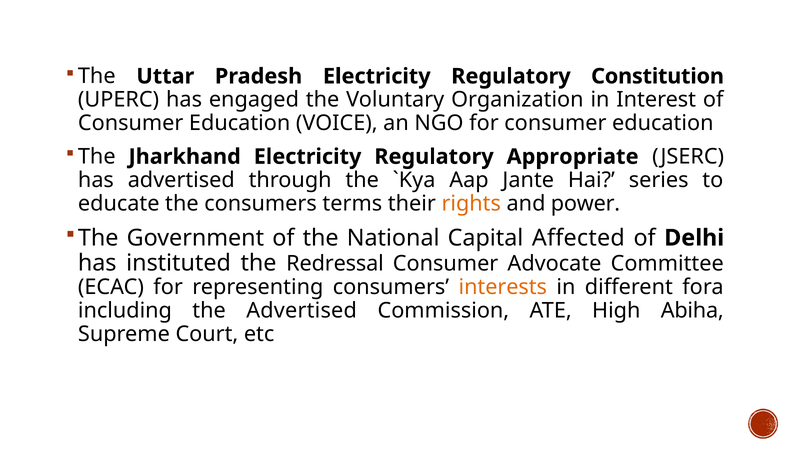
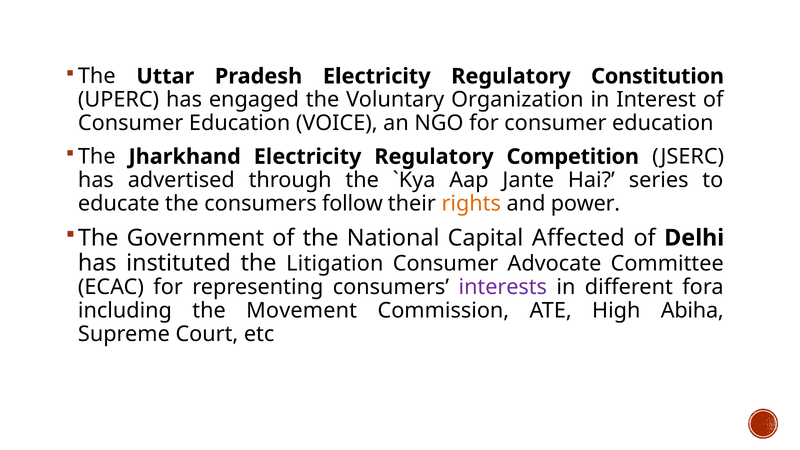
Appropriate: Appropriate -> Competition (573, 157)
terms: terms -> follow (352, 204)
Redressal: Redressal -> Litigation (335, 264)
interests colour: orange -> purple (503, 287)
the Advertised: Advertised -> Movement (302, 311)
